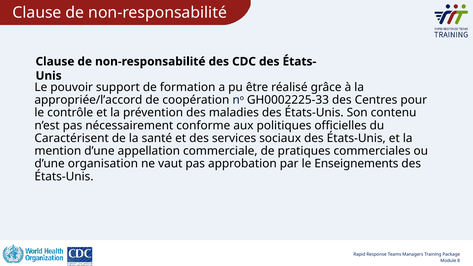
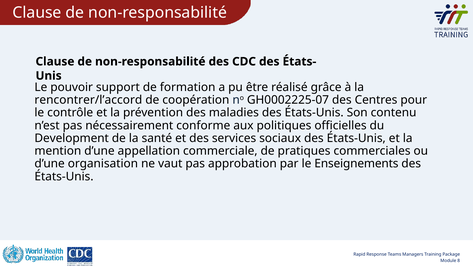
appropriée/l’accord: appropriée/l’accord -> rencontrer/l’accord (88, 100)
GH0002225-33: GH0002225-33 -> GH0002225-07 (288, 100)
Caractérisent: Caractérisent -> Development (72, 138)
